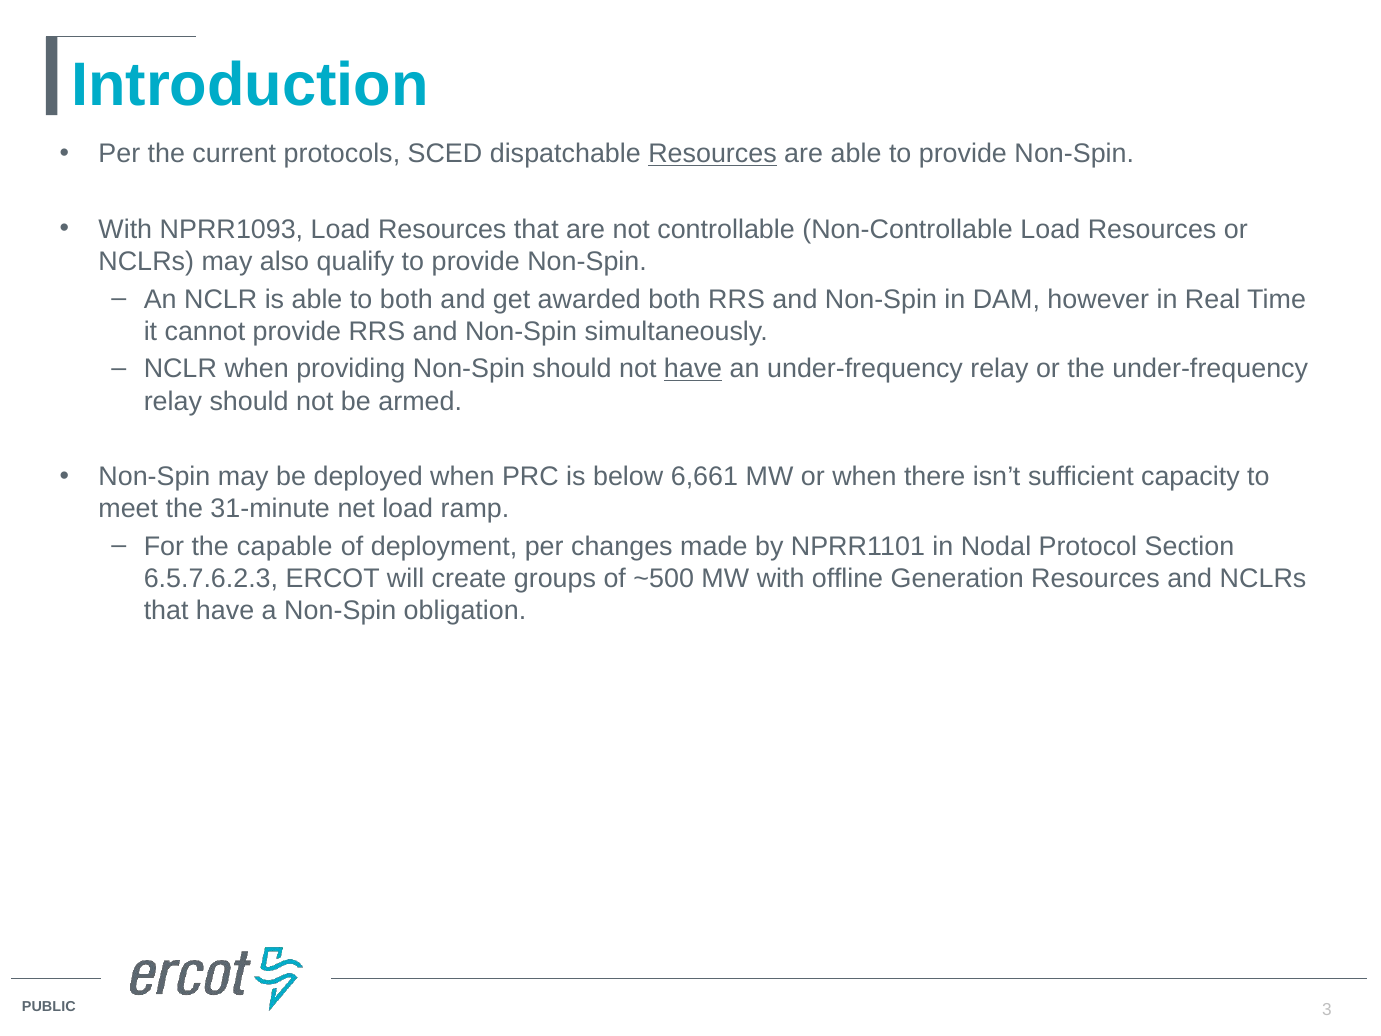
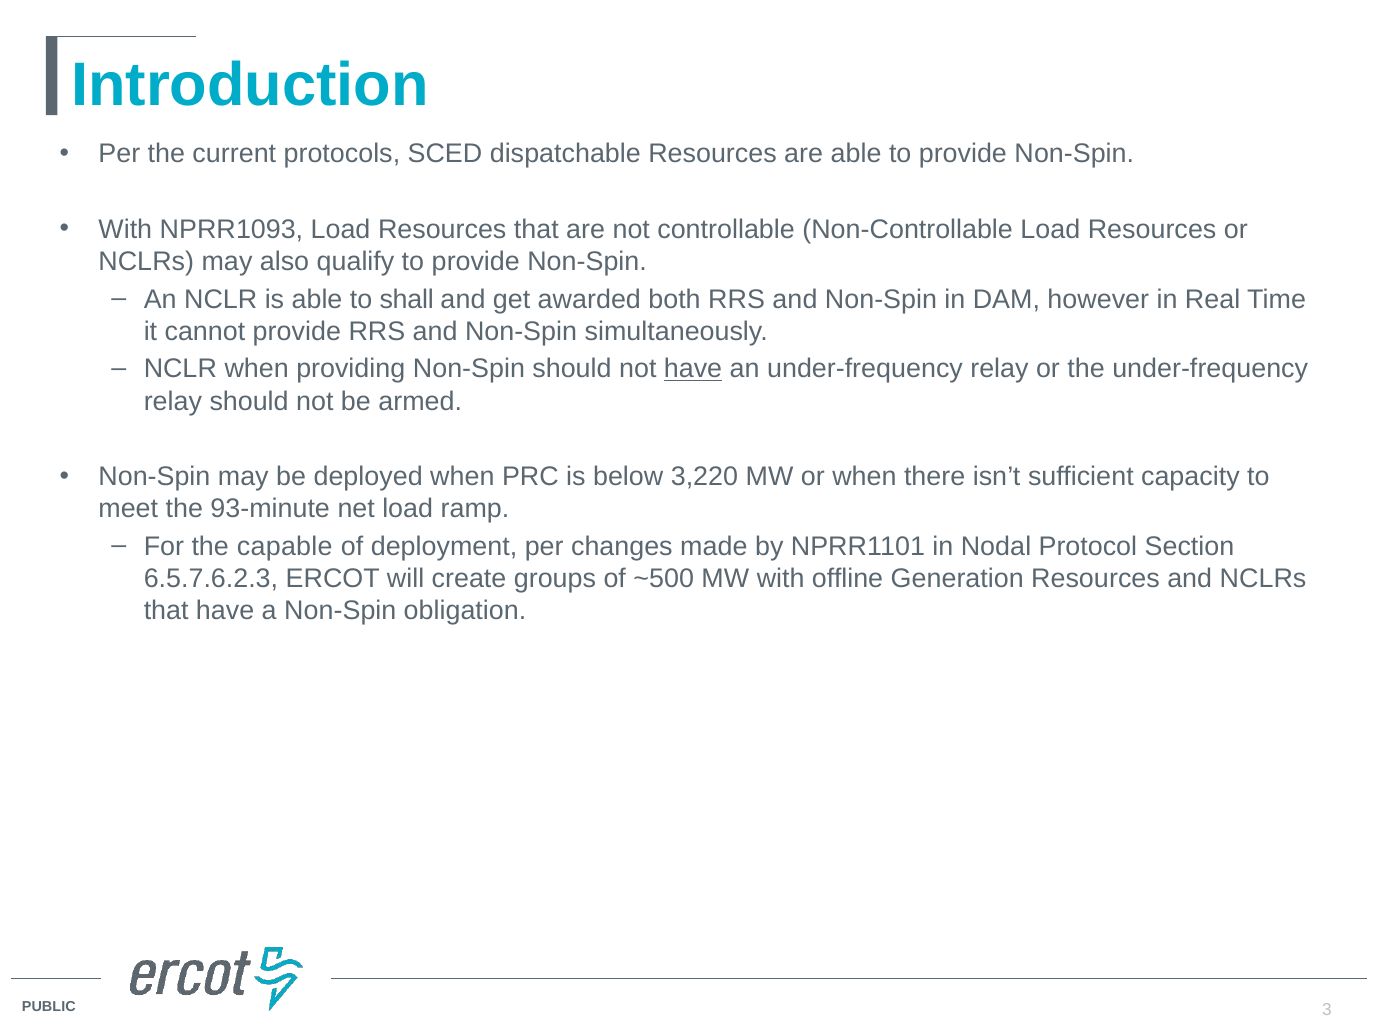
Resources underline: present -> none (713, 154)
to both: both -> shall (407, 299)
6,661: 6,661 -> 3,220 (704, 476)
31-minute: 31-minute -> 93-minute (270, 509)
